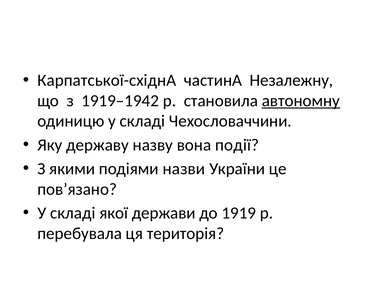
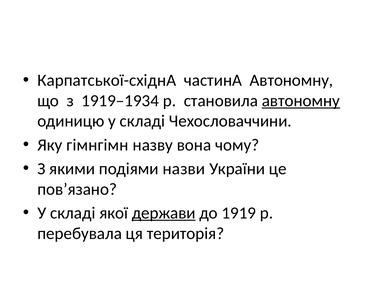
частинА Незалежну: Незалежну -> Автономну (291, 80)
1919–1942: 1919–1942 -> 1919–1934 (120, 101)
державу: державу -> гімнгімн (97, 145)
події: події -> чому (237, 145)
держави underline: none -> present (164, 213)
